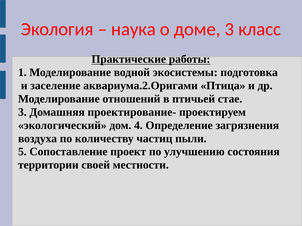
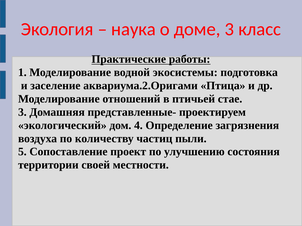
проектирование-: проектирование- -> представленные- (132, 112)
